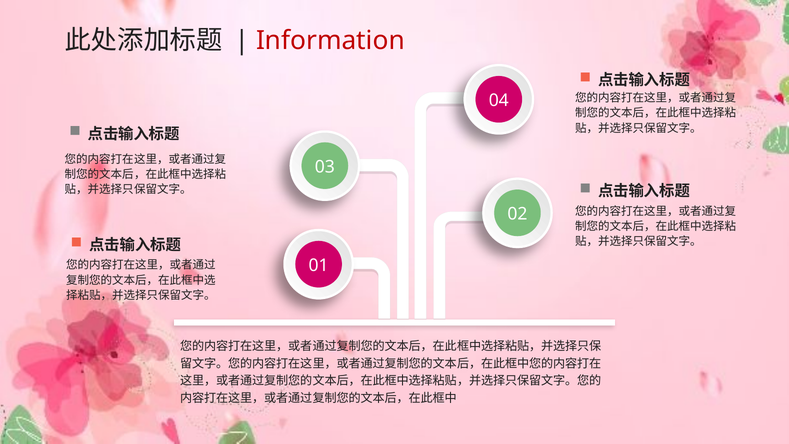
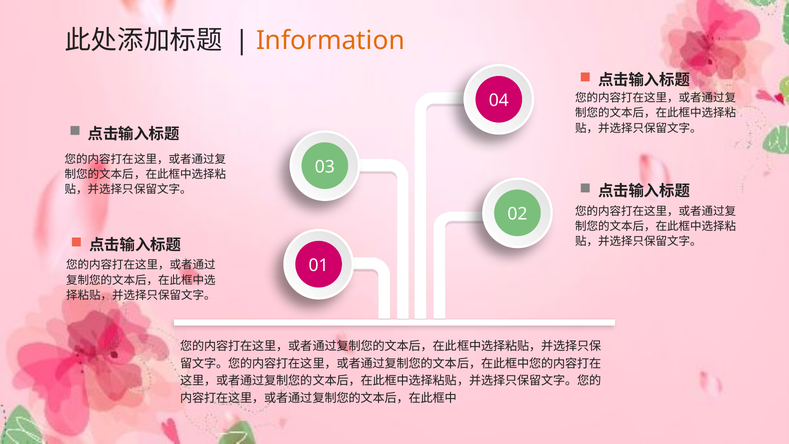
Information colour: red -> orange (330, 41)
